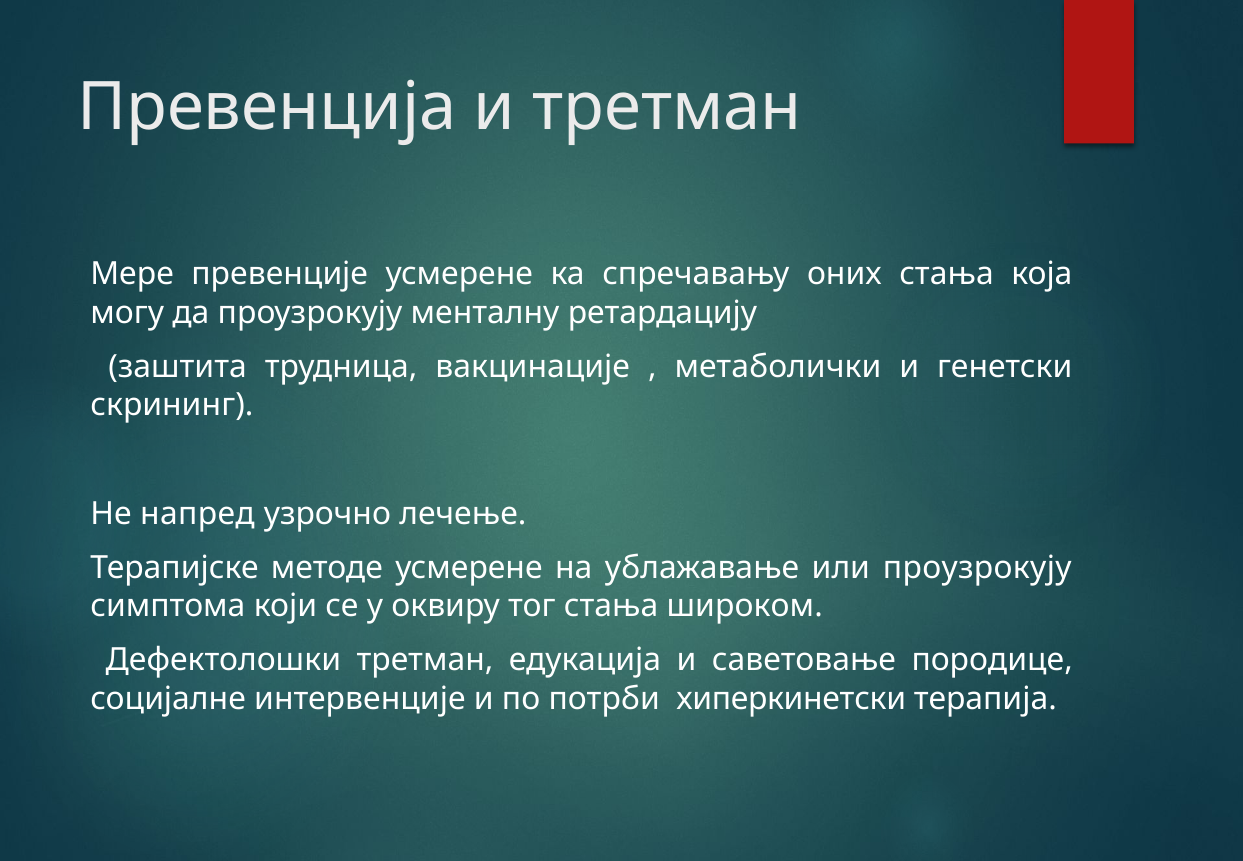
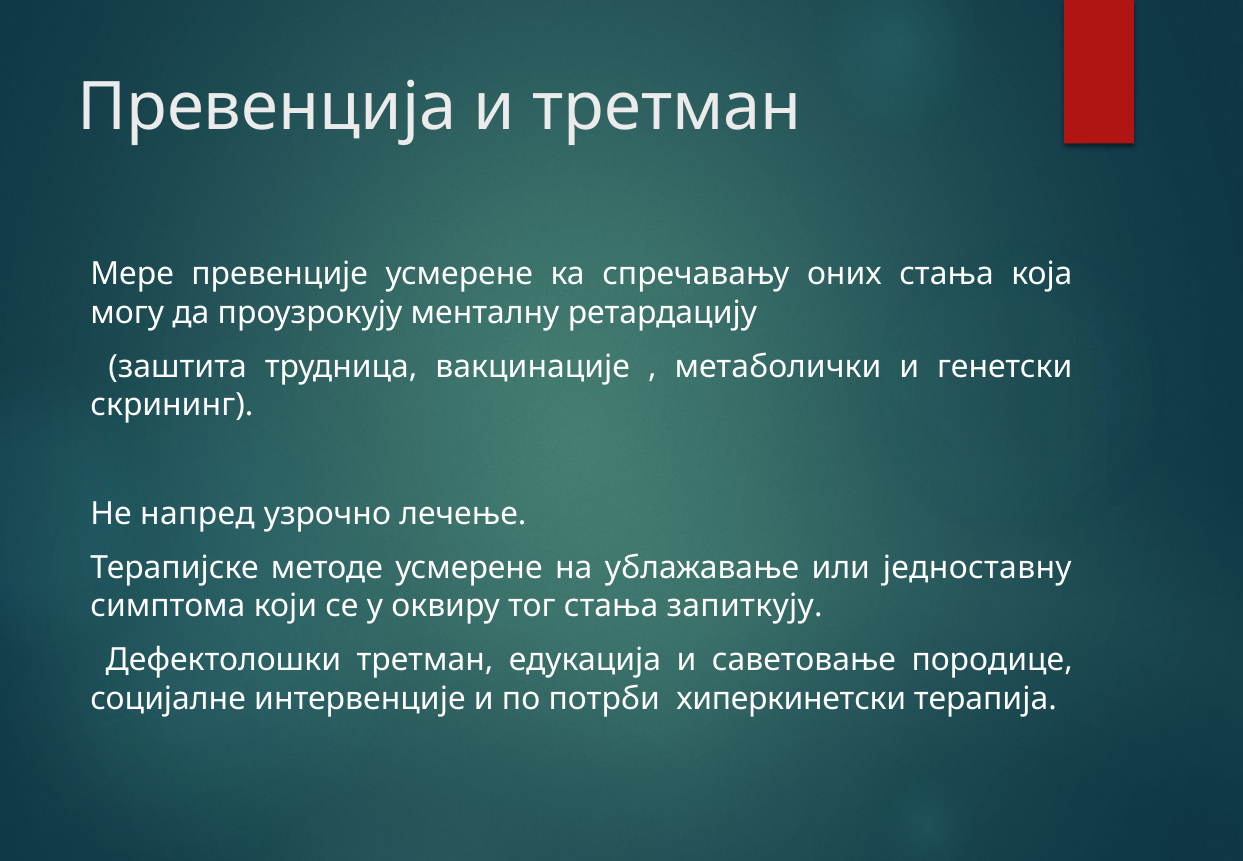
или проузрокују: проузрокују -> једноставну (977, 568)
широком: широком -> запиткују (745, 606)
